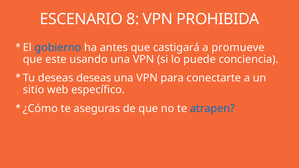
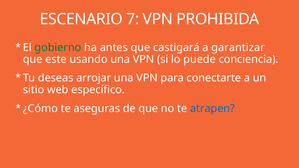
8: 8 -> 7 (133, 19)
gobierno colour: blue -> green (58, 48)
promueve: promueve -> garantizar (238, 48)
deseas deseas: deseas -> arrojar (94, 78)
